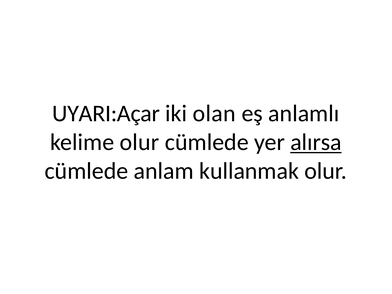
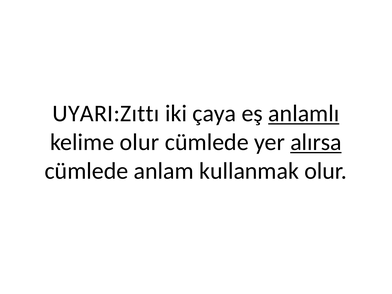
UYARI:Açar: UYARI:Açar -> UYARI:Zıttı (106, 114)
olan: olan -> çaya (214, 114)
anlamlı underline: none -> present (304, 114)
